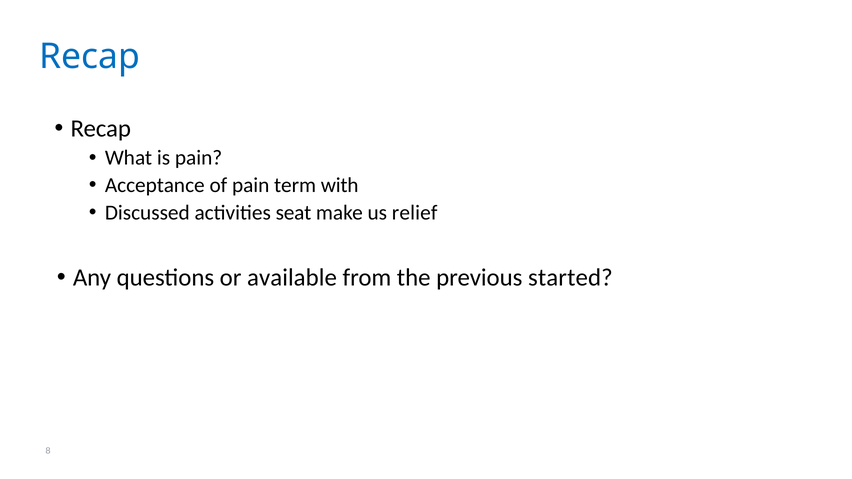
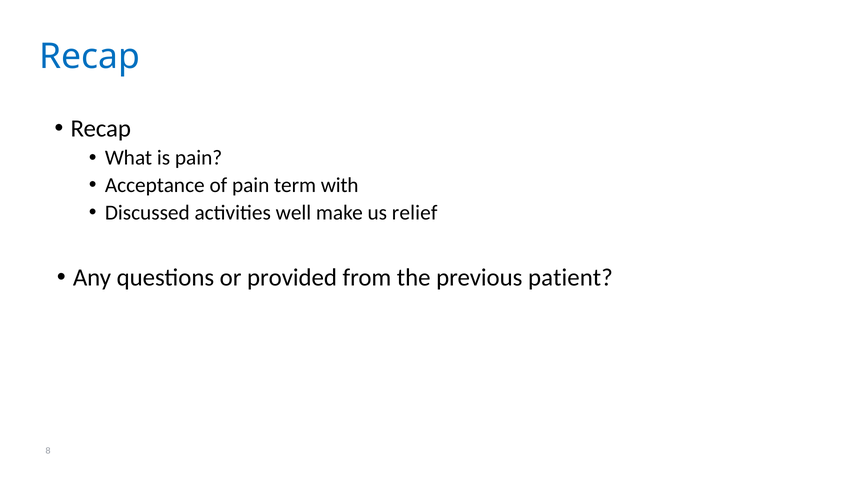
seat: seat -> well (293, 213)
available: available -> provided (292, 278)
started: started -> patient (570, 278)
